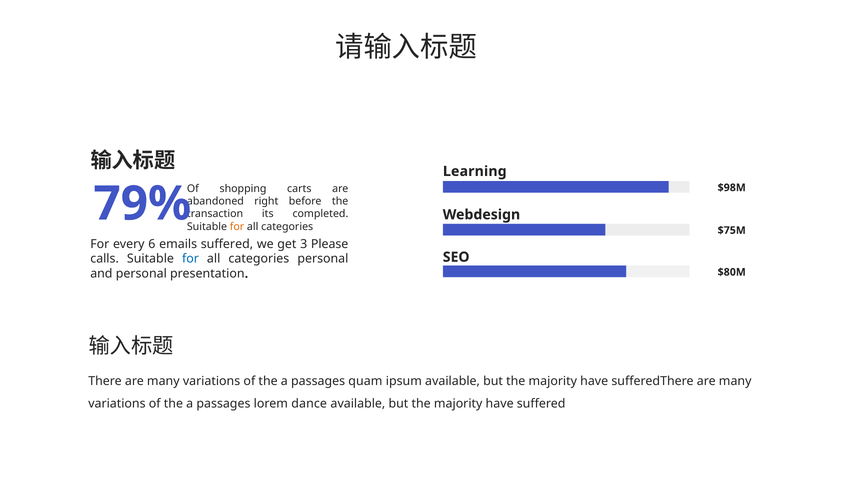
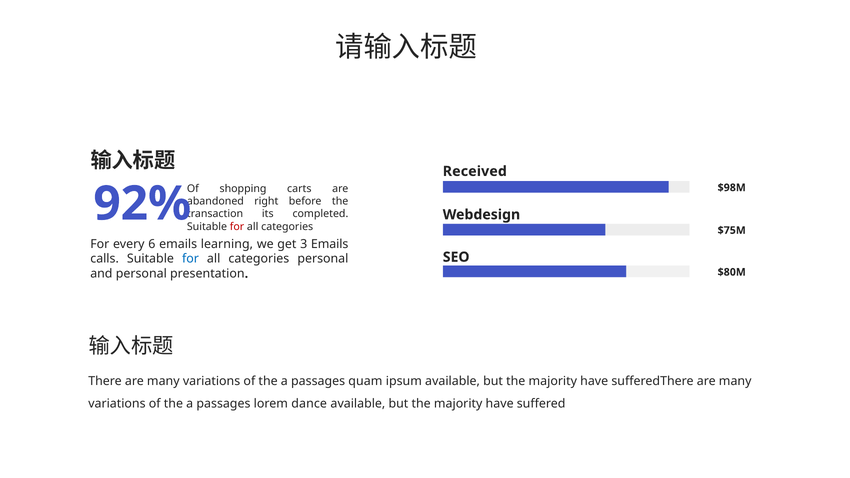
Learning: Learning -> Received (475, 171)
79%: 79% -> 92% (142, 204)
for colour: orange -> red (237, 227)
emails suffered: suffered -> learning (227, 244)
3 Please: Please -> Emails (330, 244)
